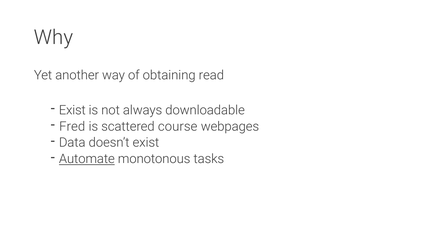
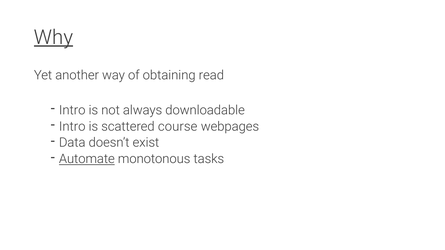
Why underline: none -> present (53, 37)
Exist: Exist -> Intro (72, 110)
Fred: Fred -> Intro (72, 127)
